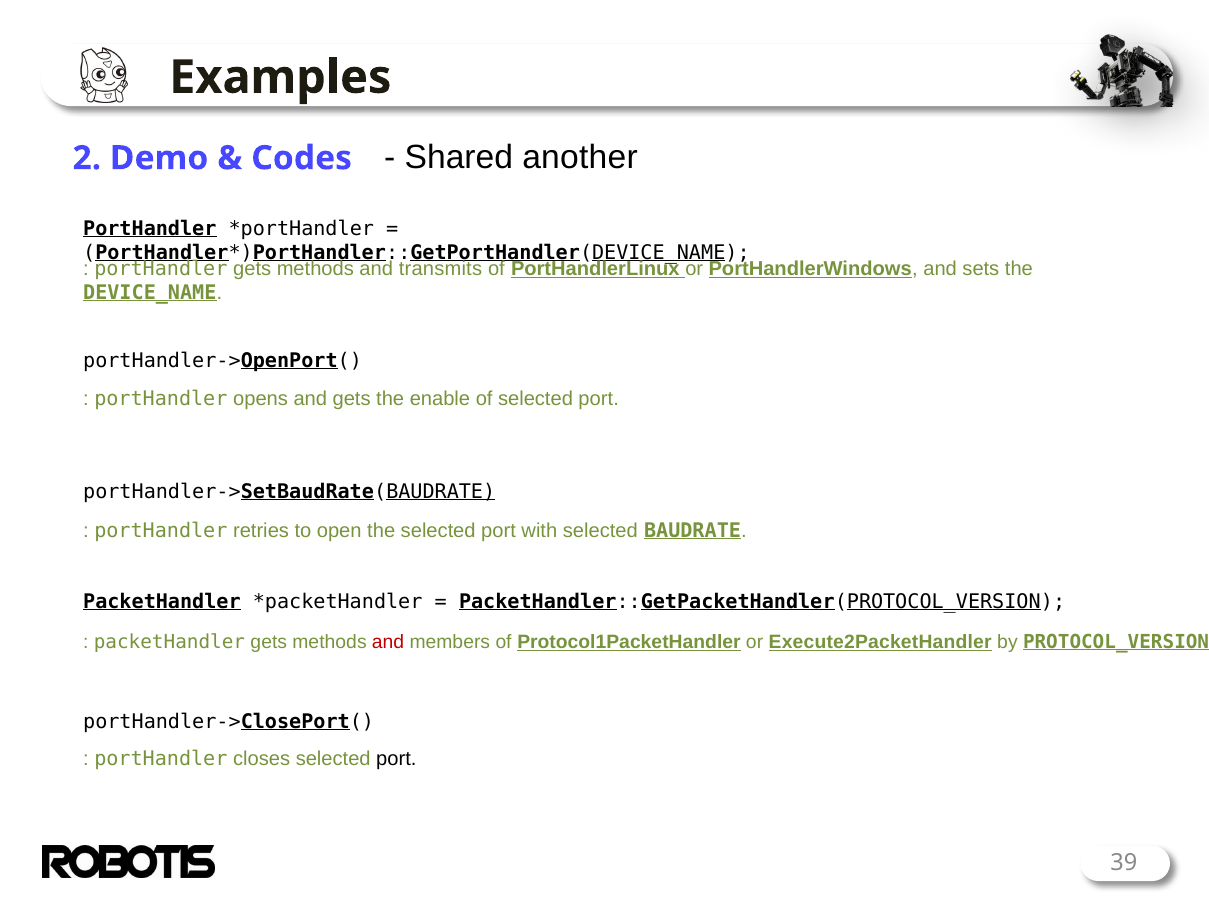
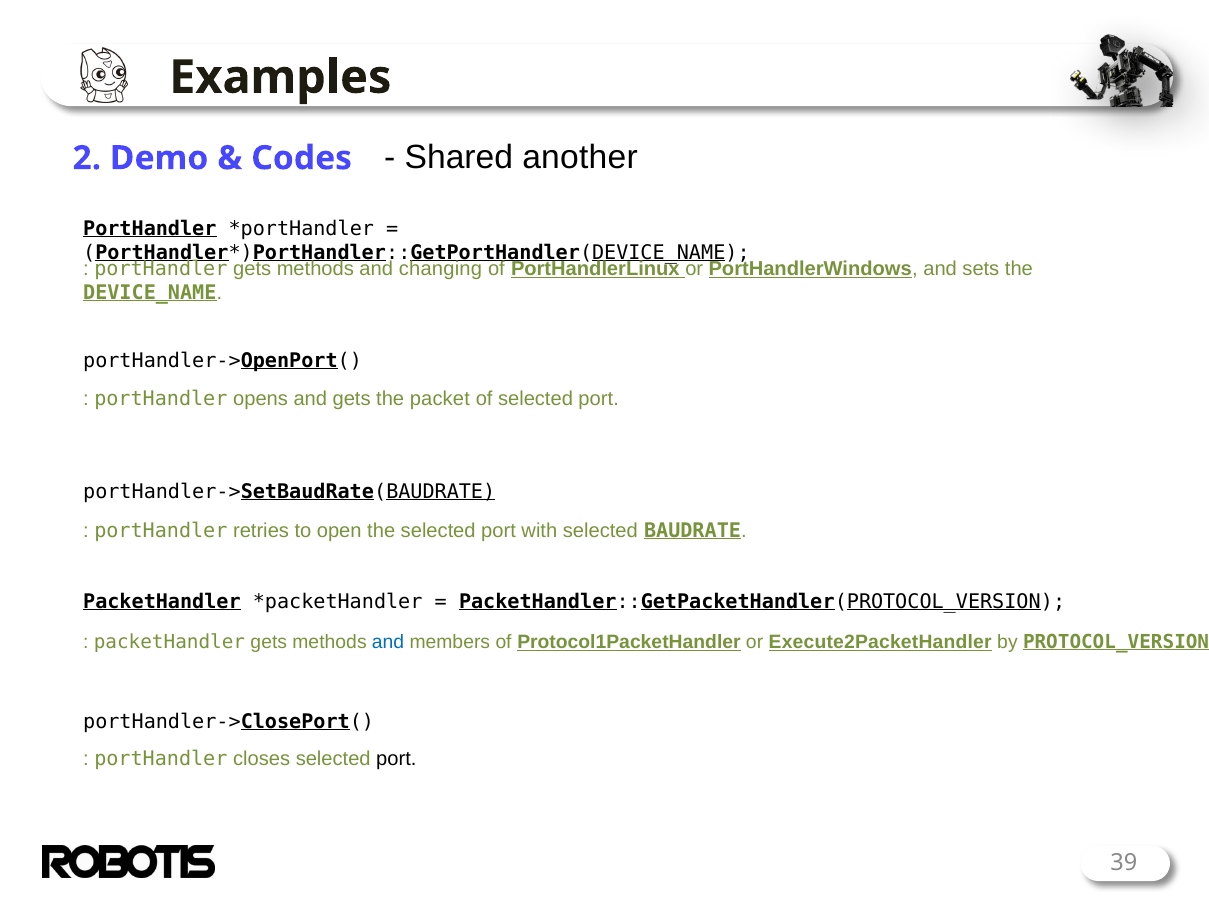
transmits: transmits -> changing (440, 269)
enable: enable -> packet (440, 399)
and colour: red -> blue (388, 643)
